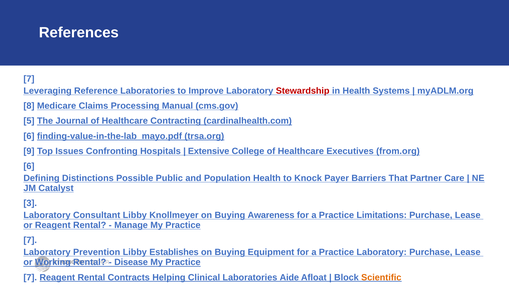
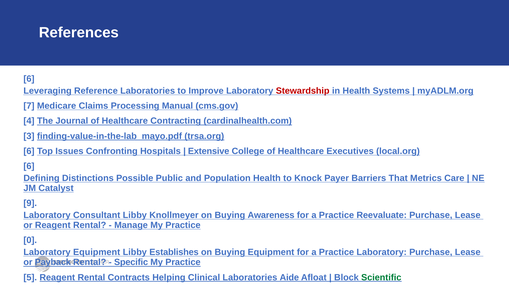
7: 7 -> 6 (29, 79)
8: 8 -> 7 (29, 106)
5: 5 -> 4 (29, 121)
6: 6 -> 3 (29, 136)
9: 9 -> 6 (29, 151)
from.org: from.org -> local.org (398, 151)
Partner: Partner -> Metrics (426, 178)
3: 3 -> 9 (30, 203)
Limitations: Limitations -> Reevaluate (382, 215)
7: 7 -> 0 (30, 241)
Laboratory Prevention: Prevention -> Equipment (97, 252)
Working: Working -> Payback (53, 263)
Disease: Disease -> Specific (131, 263)
7: 7 -> 5 (30, 278)
Scientific colour: orange -> green (381, 278)
